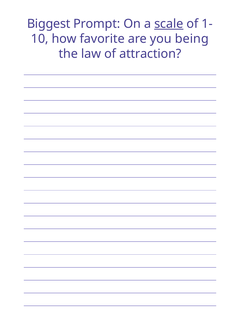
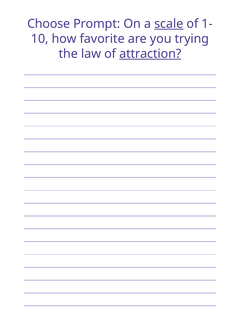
Biggest: Biggest -> Choose (49, 24)
being: being -> trying (192, 39)
attraction underline: none -> present (150, 54)
